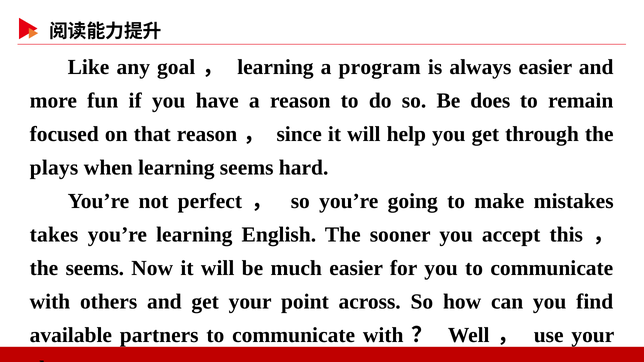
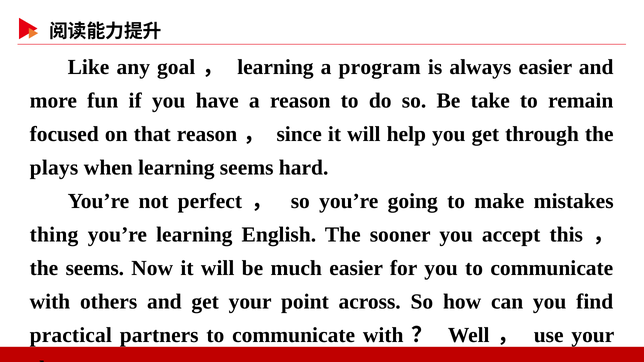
does: does -> take (490, 101)
takes: takes -> thing (54, 235)
available: available -> practical (71, 335)
